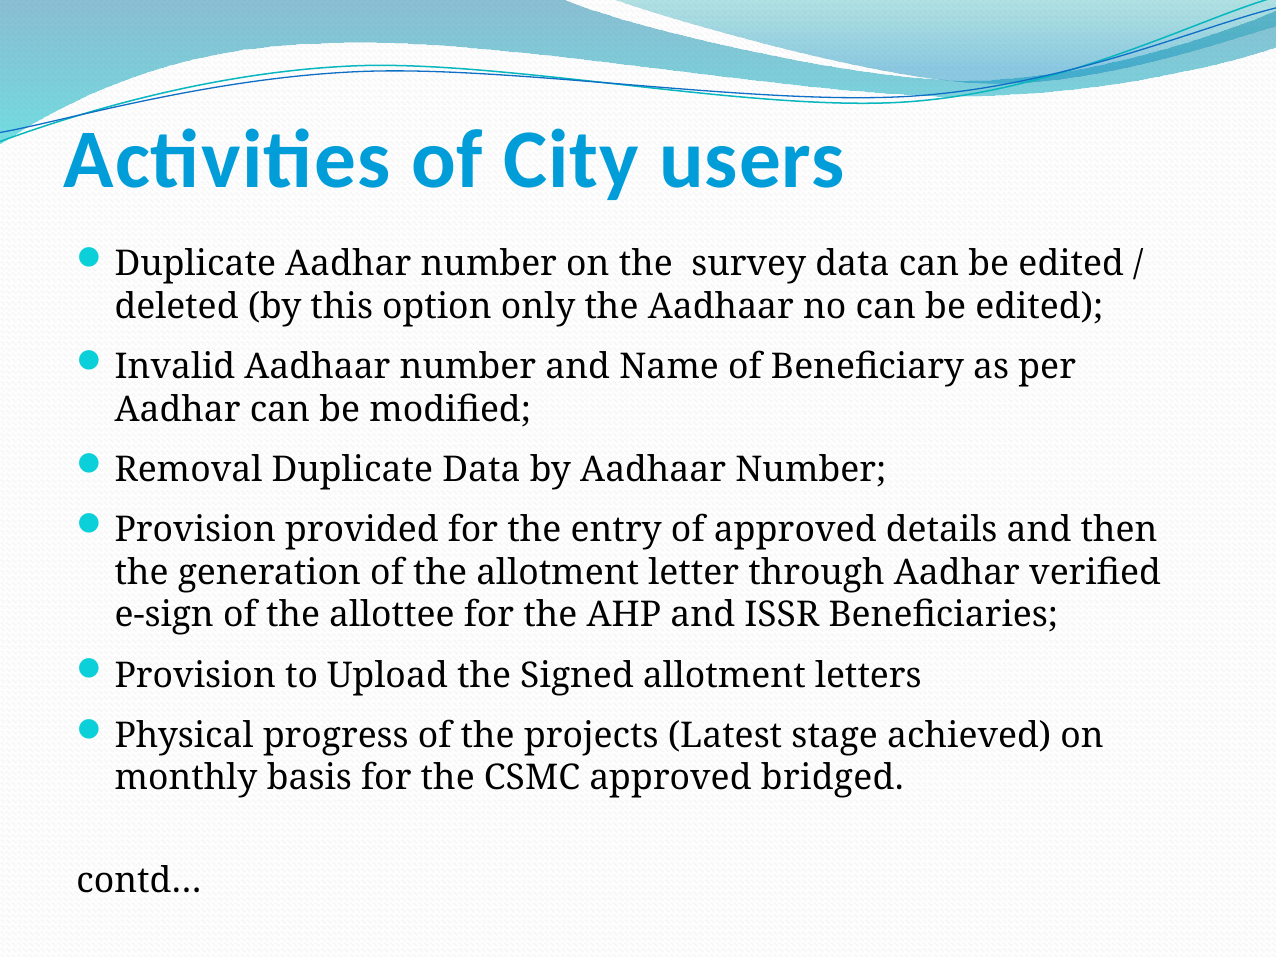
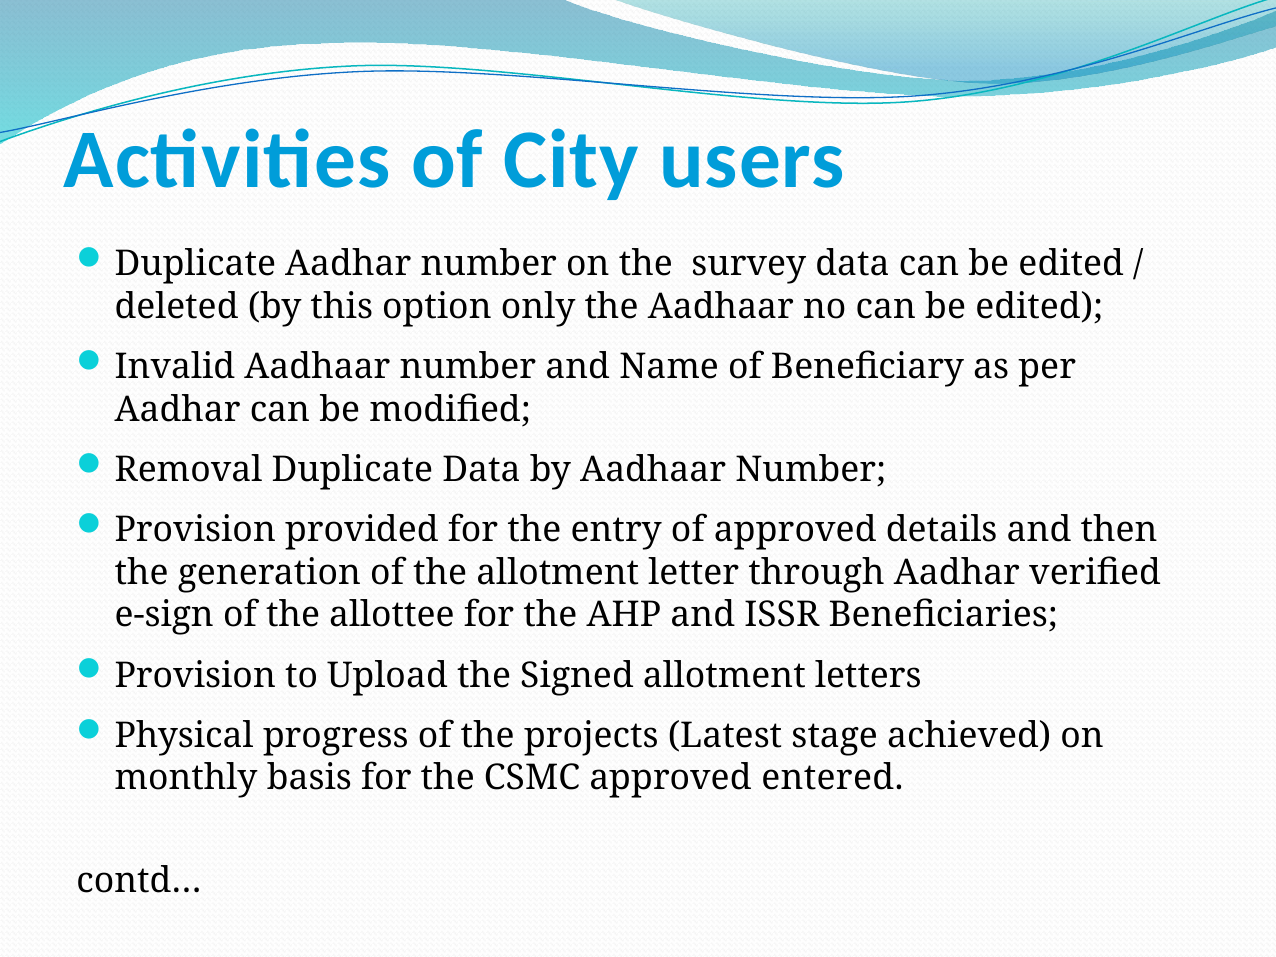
bridged: bridged -> entered (832, 778)
